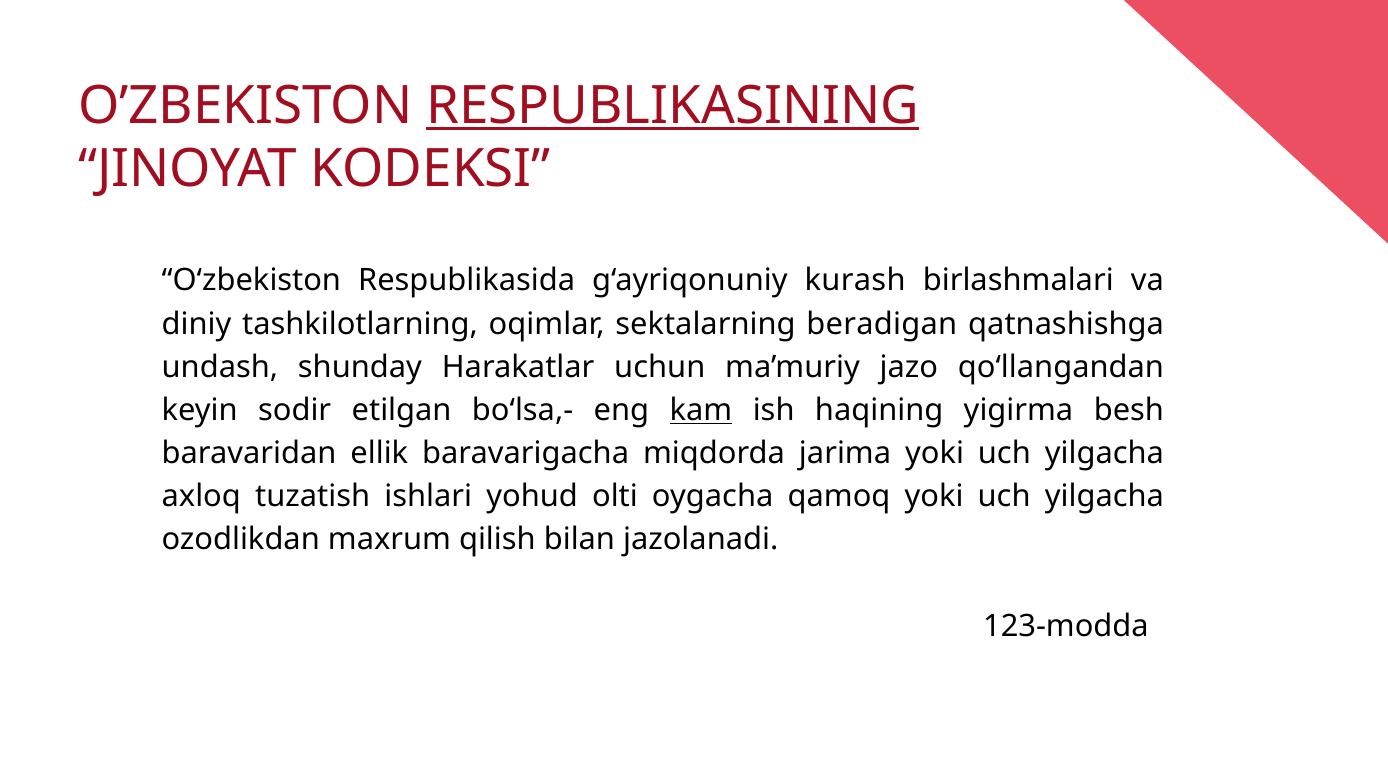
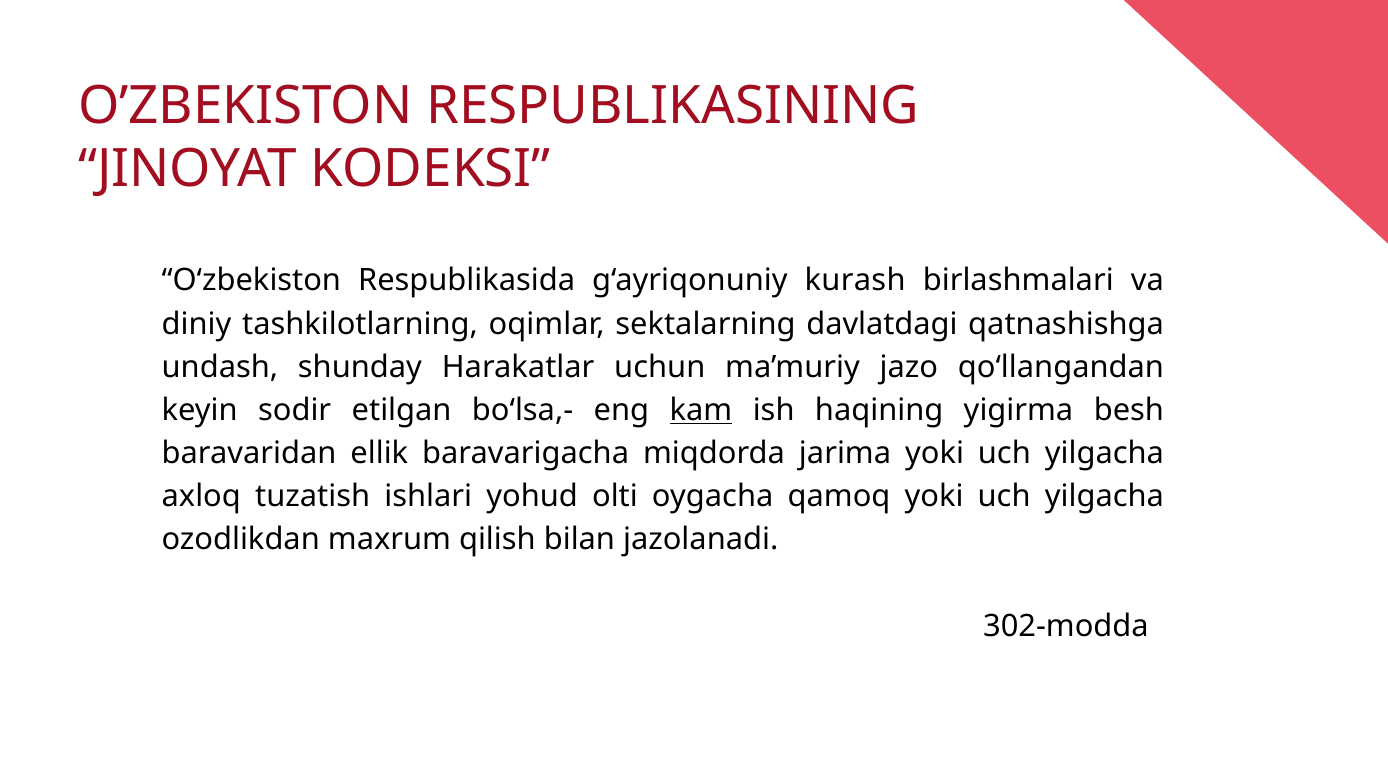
RESPUBLIKASINING underline: present -> none (673, 106)
beradigan: beradigan -> davlatdagi (882, 324)
123-modda: 123-modda -> 302-modda (1066, 626)
